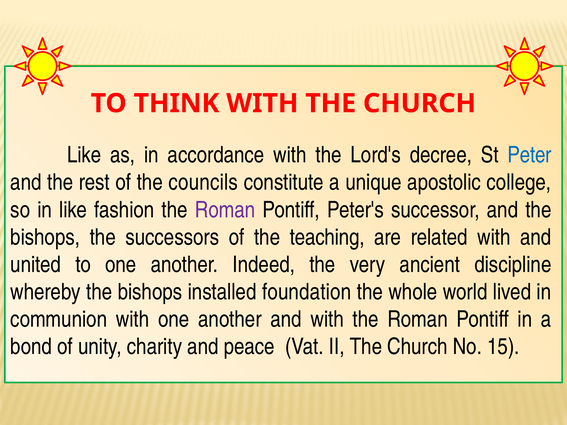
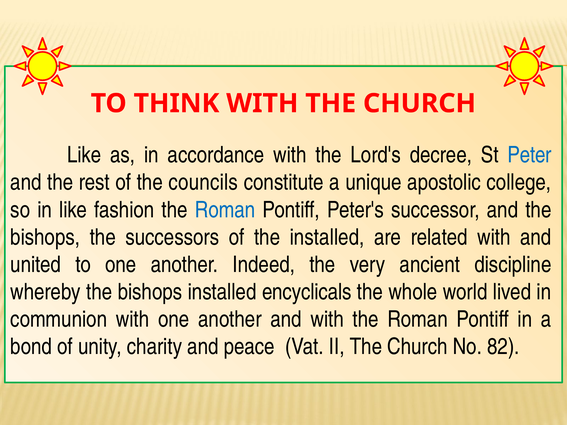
Roman colour: purple -> blue (225, 210)
the teaching: teaching -> installed (327, 237)
foundation: foundation -> encyclicals (307, 292)
15: 15 -> 82 (503, 347)
